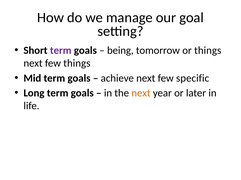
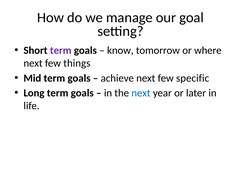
being: being -> know (120, 51)
or things: things -> where (208, 51)
next colour: orange -> blue (141, 93)
